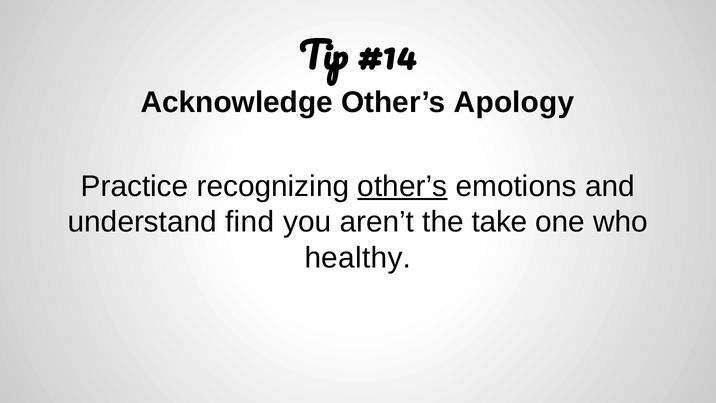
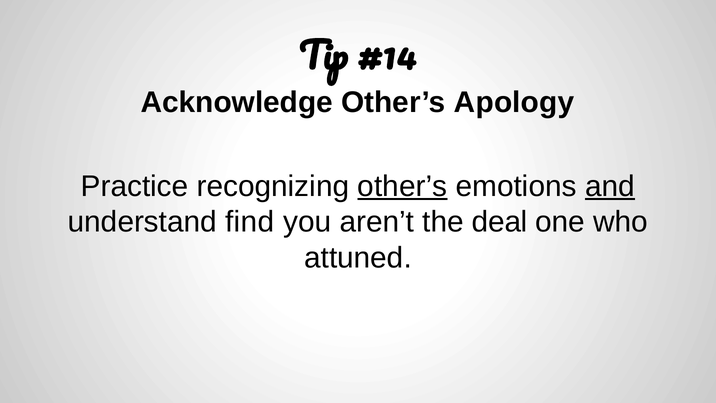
and underline: none -> present (610, 186)
take: take -> deal (500, 222)
healthy: healthy -> attuned (358, 258)
